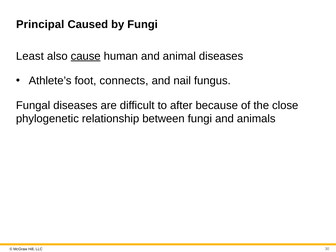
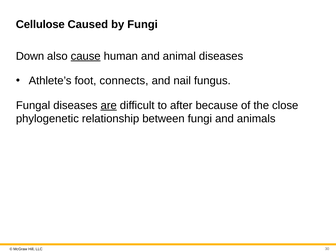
Principal: Principal -> Cellulose (40, 24)
Least: Least -> Down (30, 56)
are underline: none -> present (109, 105)
